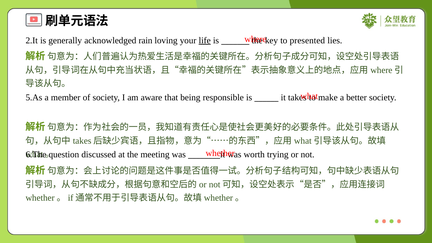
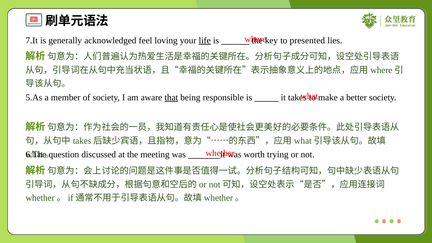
2.It: 2.It -> 7.It (32, 40)
rain: rain -> feel (145, 40)
that underline: none -> present (171, 98)
